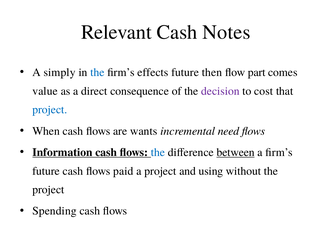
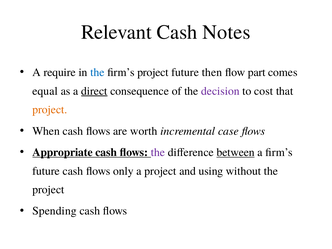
simply: simply -> require (60, 72)
firm’s effects: effects -> project (153, 72)
value: value -> equal (45, 91)
direct underline: none -> present (94, 91)
project colour: blue -> orange (50, 110)
wants: wants -> worth (144, 131)
need: need -> case (228, 131)
Information: Information -> Appropriate (62, 152)
the colour: blue -> purple (158, 152)
paid: paid -> only (123, 171)
